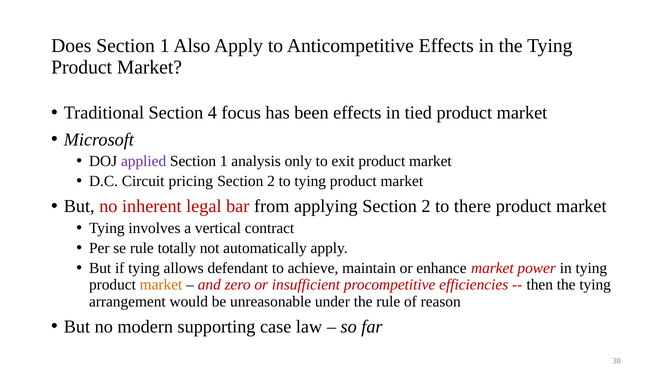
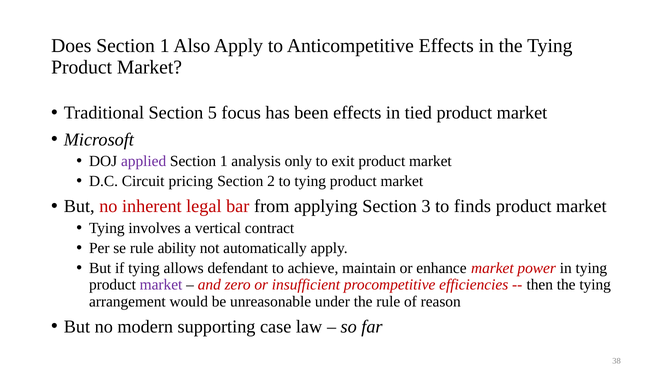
4: 4 -> 5 (212, 113)
applying Section 2: 2 -> 3 (426, 206)
there: there -> finds (472, 206)
totally: totally -> ability (177, 248)
market colour: orange -> purple (161, 285)
